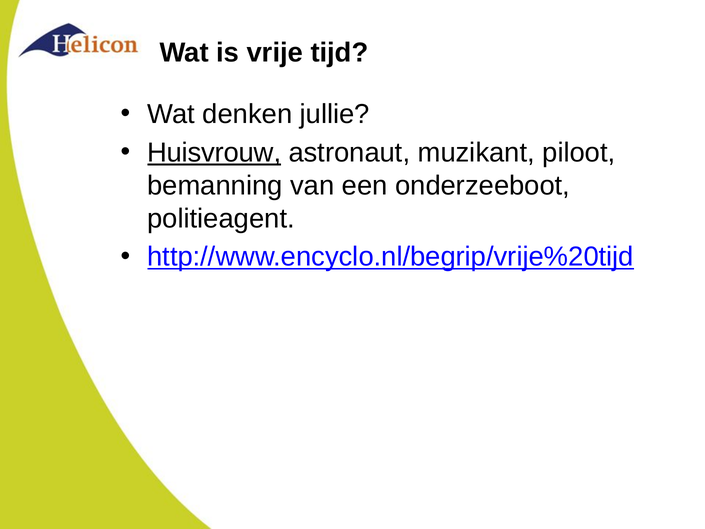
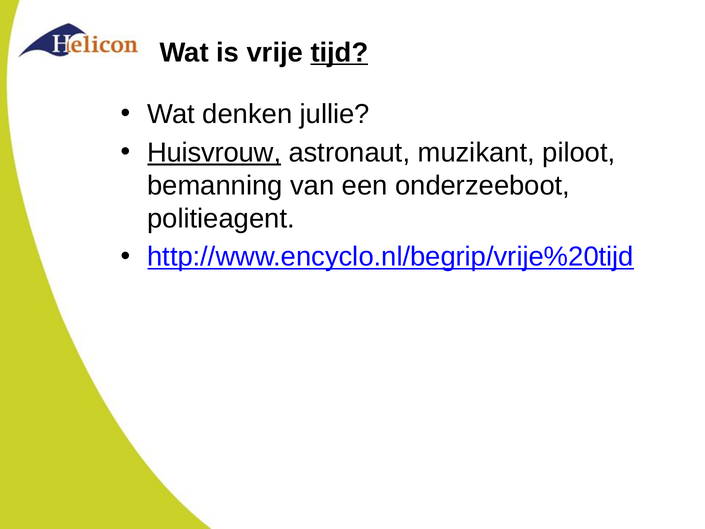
tijd underline: none -> present (339, 53)
